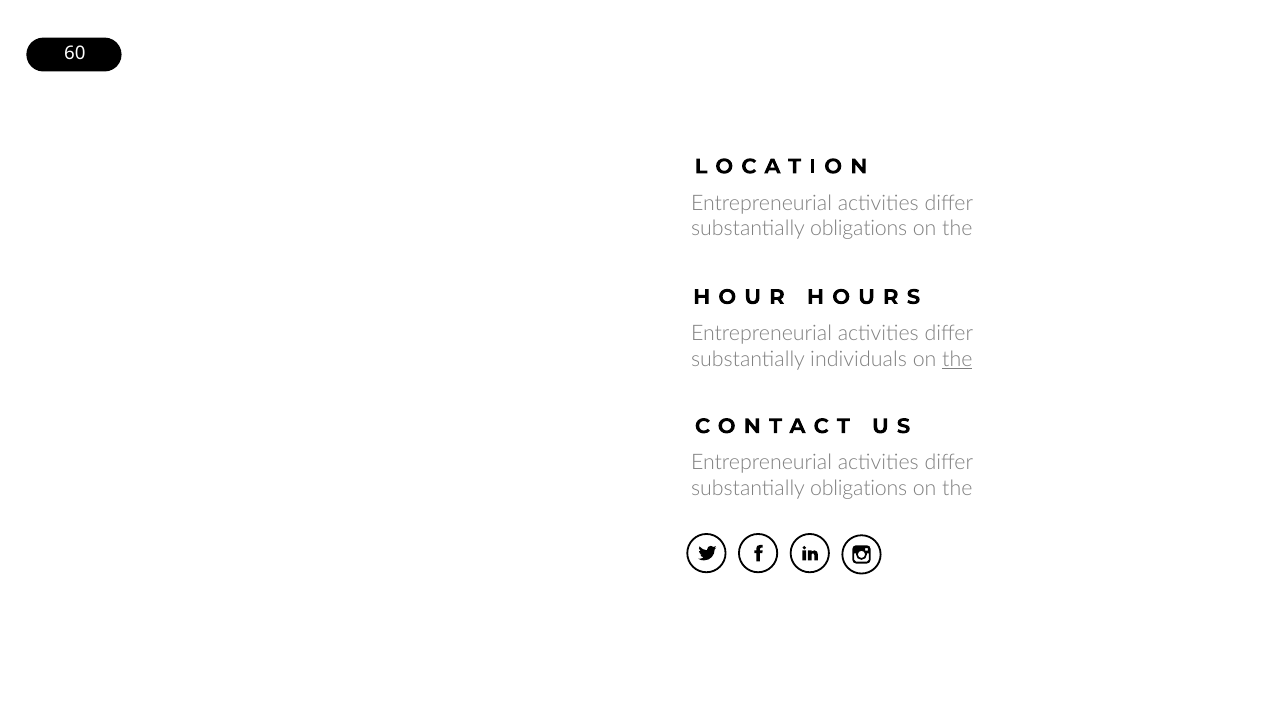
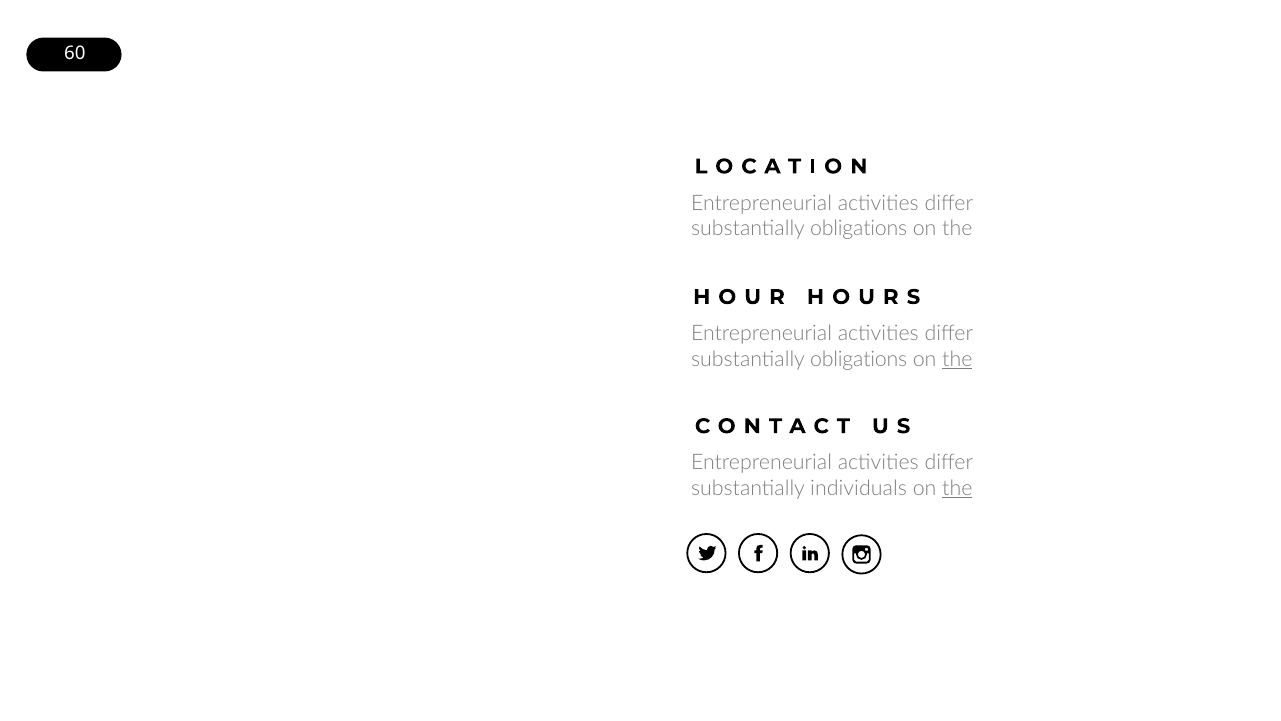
individuals: individuals -> obligations (859, 359)
obligations: obligations -> individuals (859, 488)
the underline: none -> present (957, 488)
